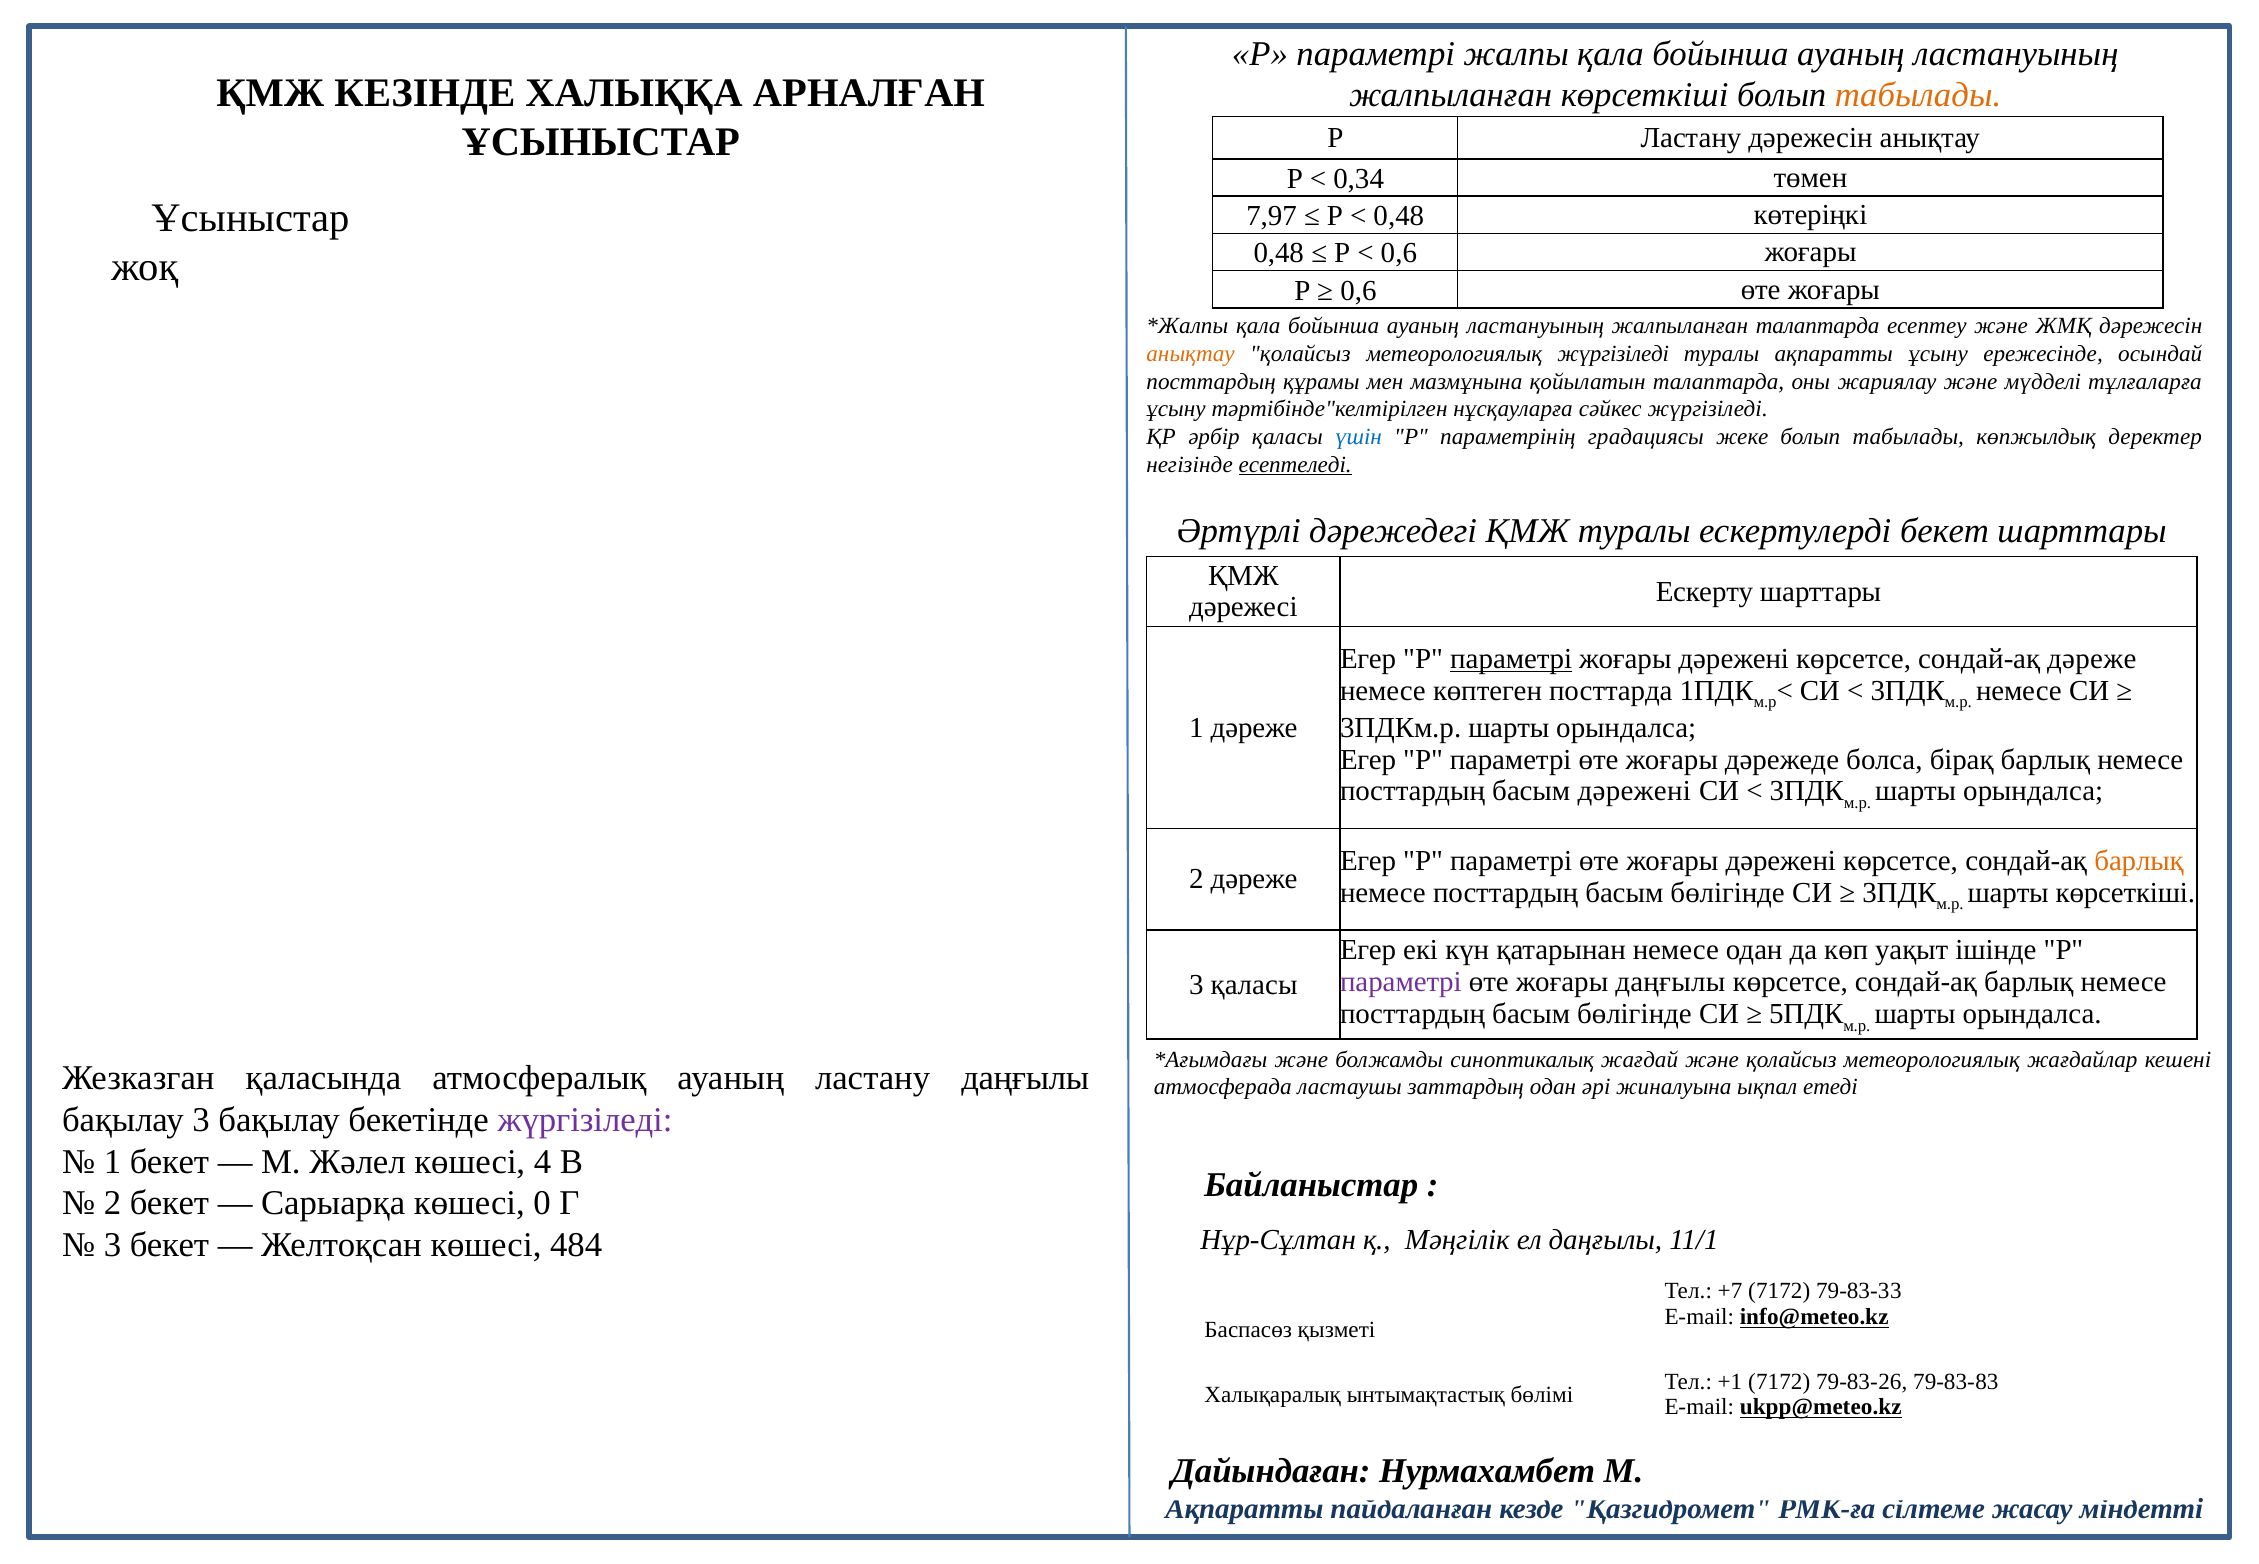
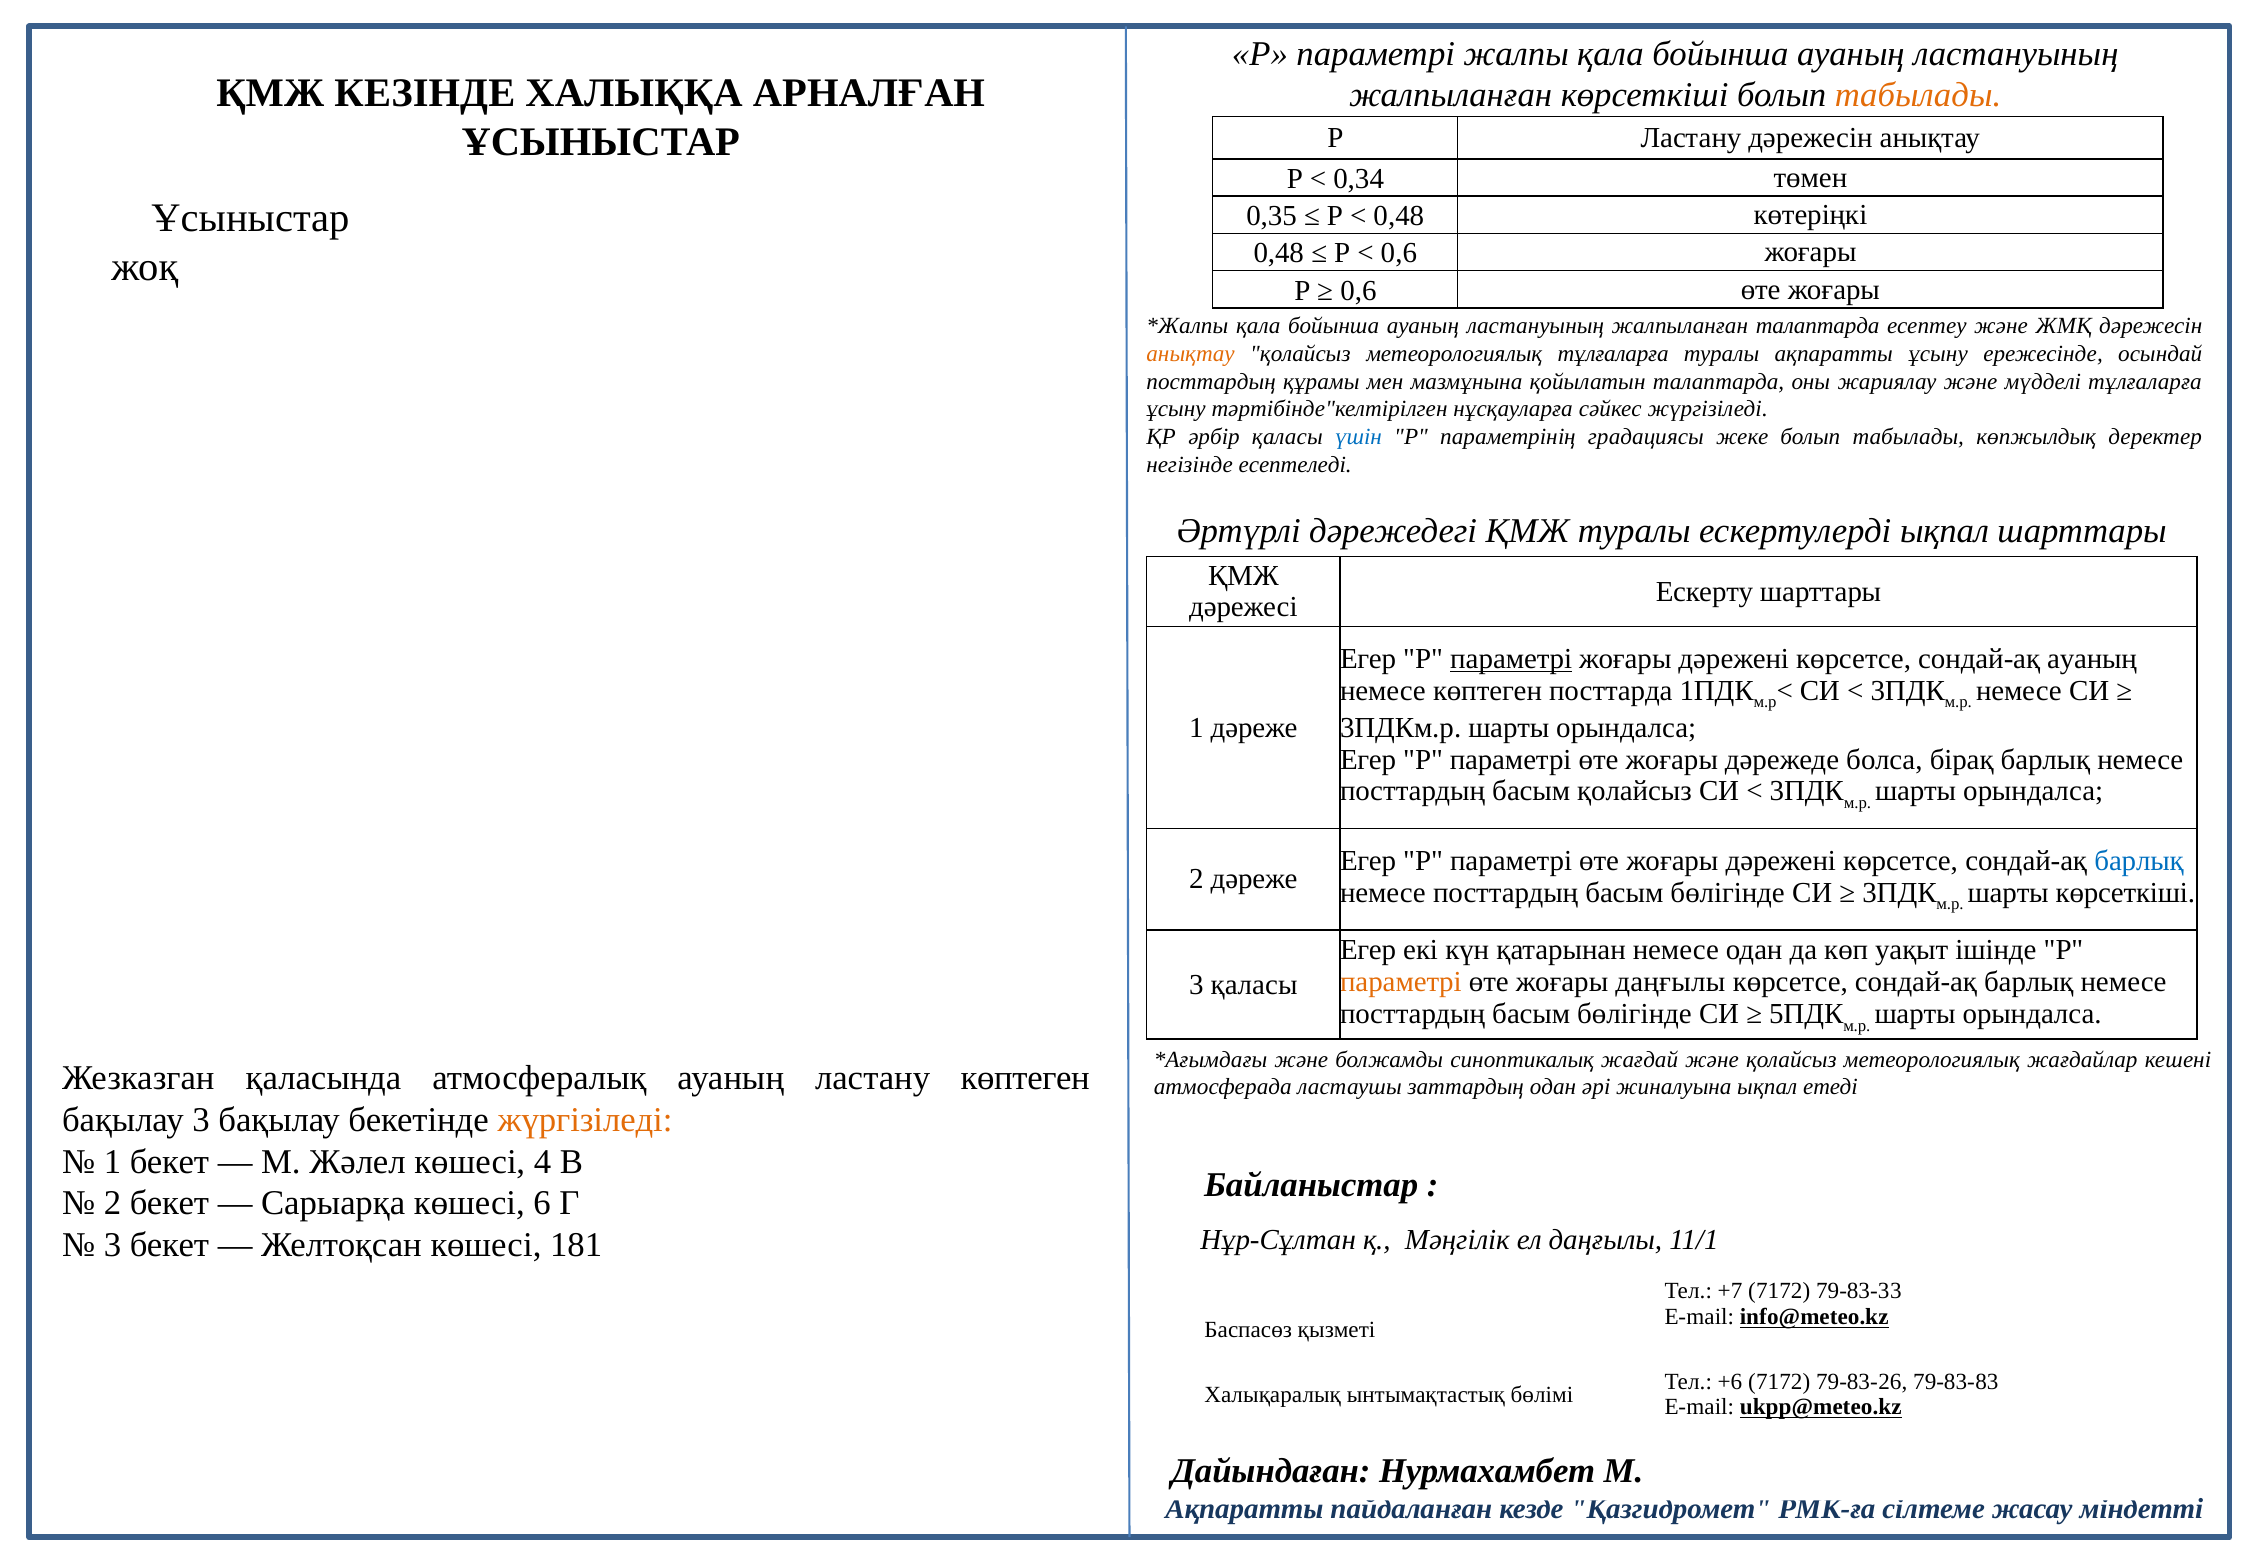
7,97: 7,97 -> 0,35 (1272, 216)
метеорологиялық жүргізіледі: жүргізіледі -> тұлғаларға (1613, 354)
есептеледі underline: present -> none (1295, 465)
ескертулерді бекет: бекет -> ықпал (1945, 531)
сондай-ақ дәреже: дәреже -> ауаның (2092, 659)
басым дәрежені: дәрежені -> қолайсыз (1634, 791)
барлық colour: orange -> blue (2139, 861)
параметрі colour: purple -> orange (1401, 982)
ластану даңғылы: даңғылы -> көптеген (1025, 1078)
жүргізіледі colour: purple -> orange (585, 1120)
0: 0 -> 6 (542, 1203)
484: 484 -> 181 (576, 1245)
+1: +1 -> +6 (1730, 1381)
